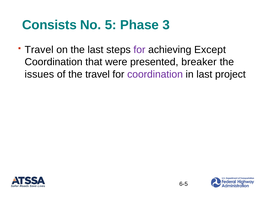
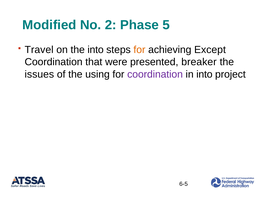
Consists: Consists -> Modified (49, 25)
5: 5 -> 2 (111, 25)
3: 3 -> 5 (166, 25)
the last: last -> into (96, 50)
for colour: purple -> orange (139, 50)
the travel: travel -> using (97, 74)
in last: last -> into (204, 74)
